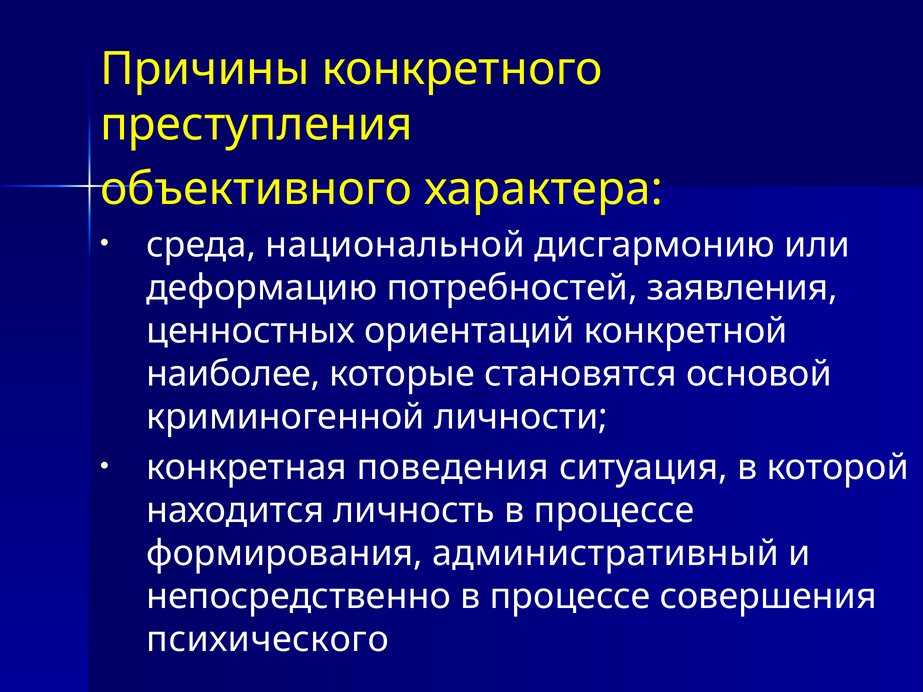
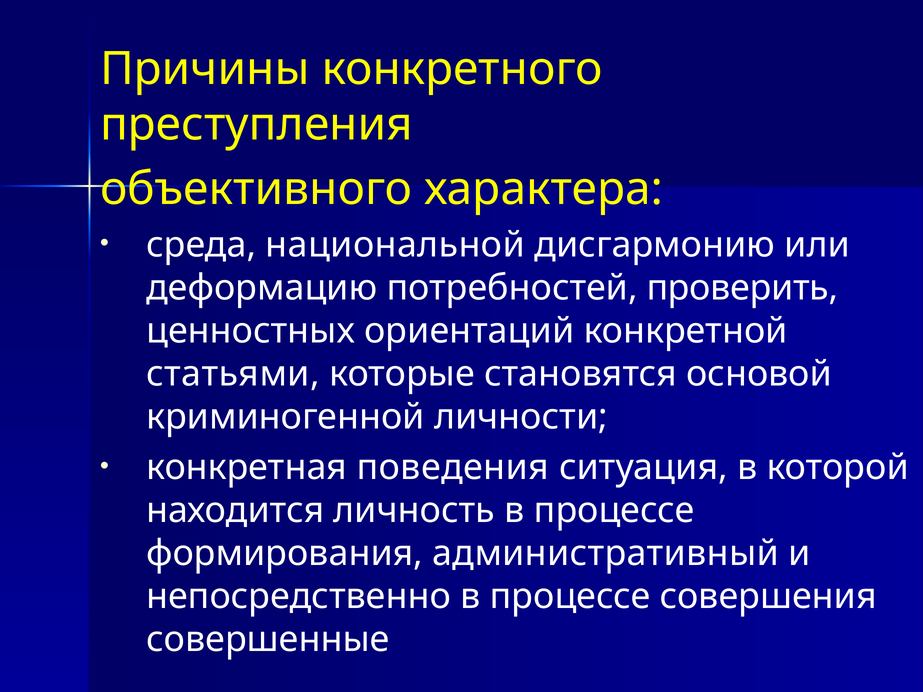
заявления: заявления -> проверить (742, 288)
наиболее: наиболее -> статьями (233, 374)
психического: психического -> совершенные (268, 640)
